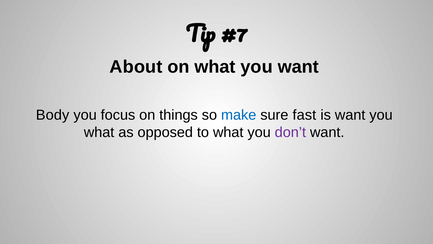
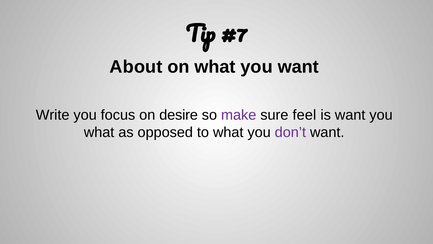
Body: Body -> Write (53, 115)
things: things -> desire (179, 115)
make colour: blue -> purple (239, 115)
fast: fast -> feel (304, 115)
